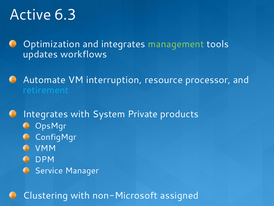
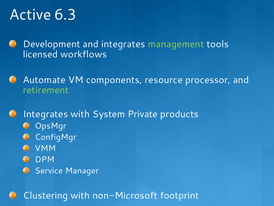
Optimization: Optimization -> Development (52, 44)
updates: updates -> licensed (40, 54)
interruption: interruption -> components (114, 80)
retirement colour: light blue -> light green (46, 90)
assigned: assigned -> footprint (179, 195)
